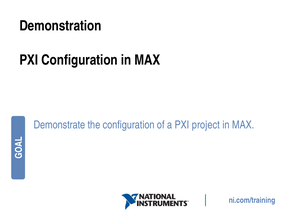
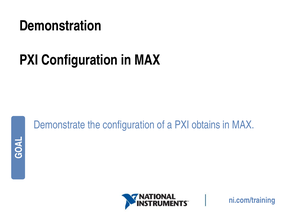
project: project -> obtains (206, 125)
